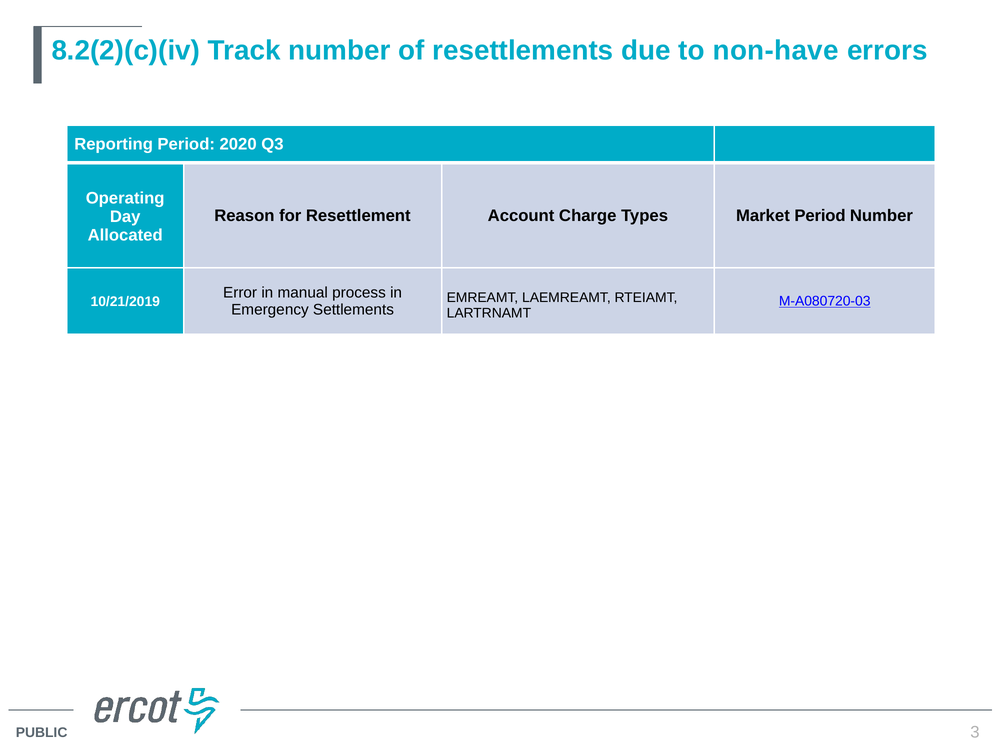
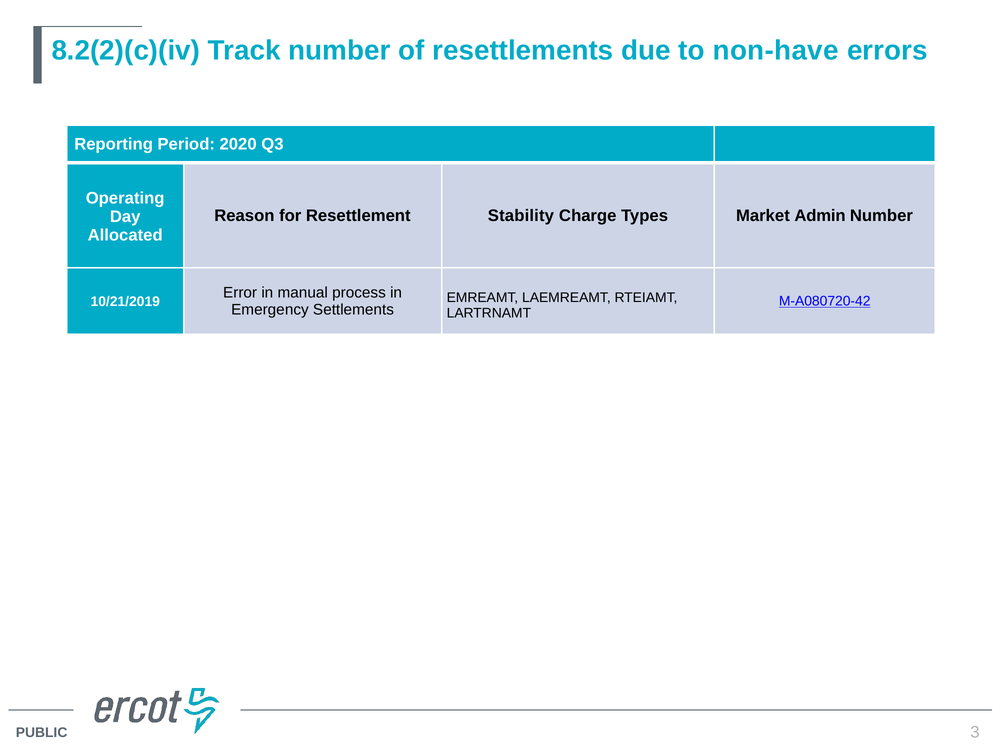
Account: Account -> Stability (521, 215)
Market Period: Period -> Admin (820, 215)
M-A080720-03: M-A080720-03 -> M-A080720-42 (825, 301)
